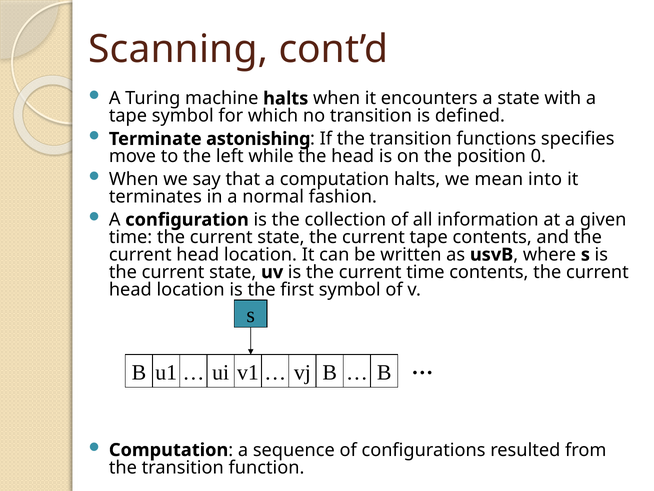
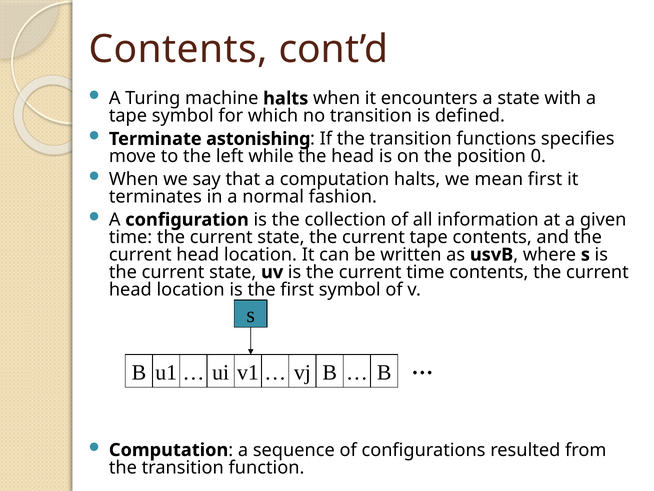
Scanning: Scanning -> Contents (178, 49)
mean into: into -> first (545, 179)
